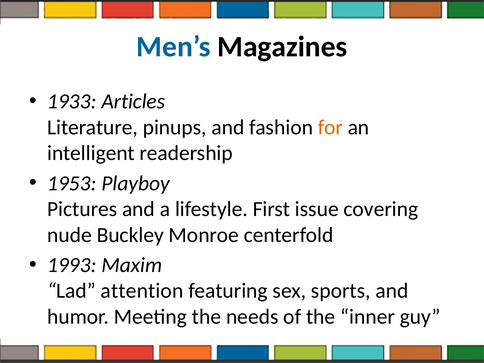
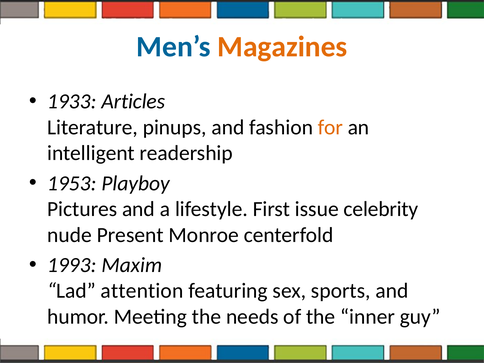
Magazines colour: black -> orange (282, 47)
covering: covering -> celebrity (381, 209)
Buckley: Buckley -> Present (130, 235)
